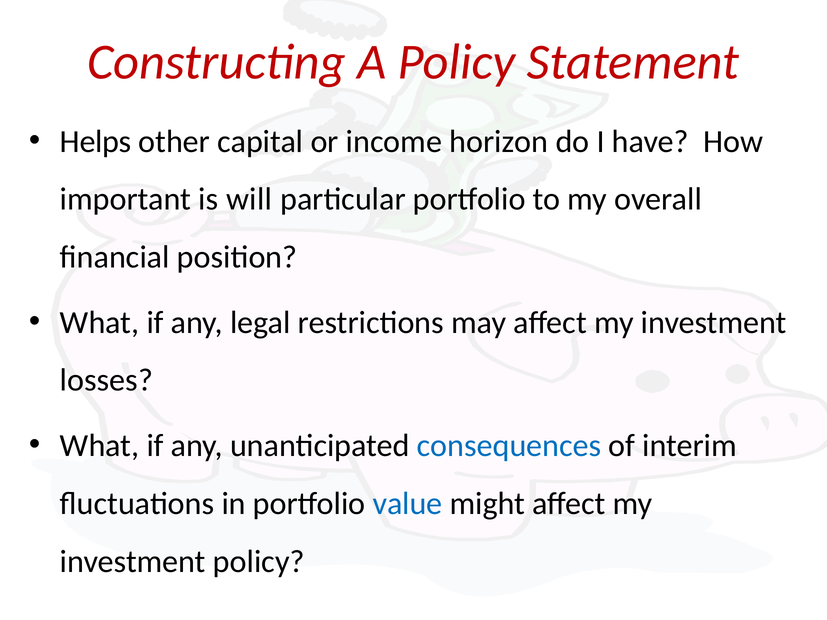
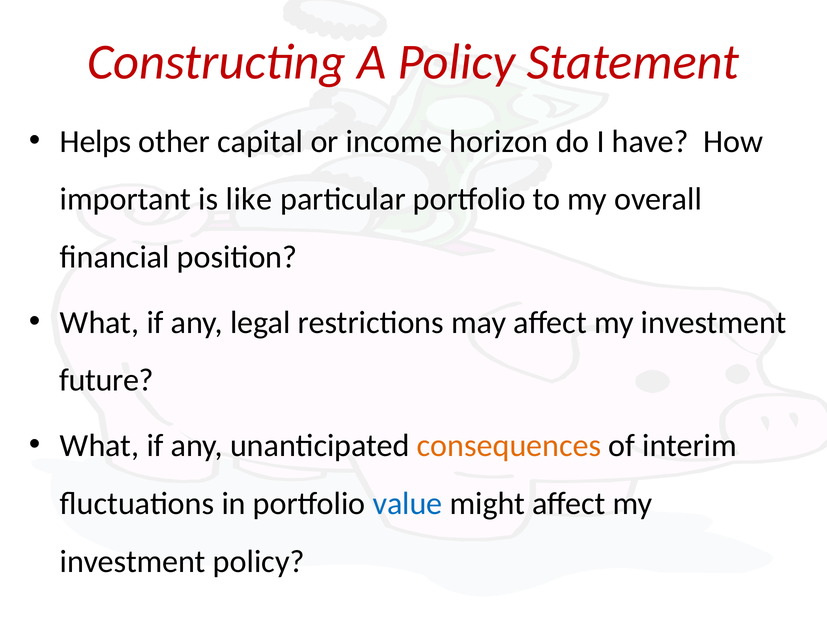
will: will -> like (249, 199)
losses: losses -> future (107, 381)
consequences colour: blue -> orange (509, 446)
